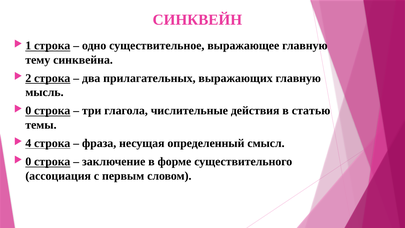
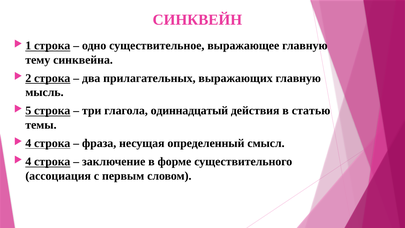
0: 0 -> 5 (28, 111)
числительные: числительные -> одиннадцатый (189, 111)
0: 0 -> 4 (28, 162)
